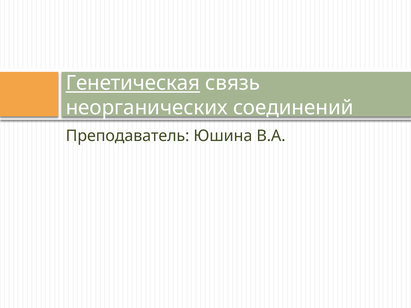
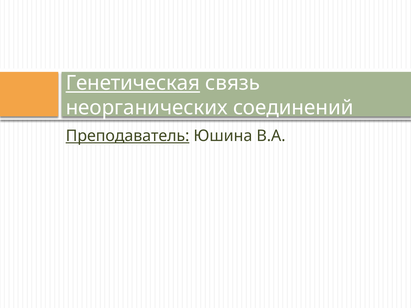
Преподаватель underline: none -> present (128, 136)
